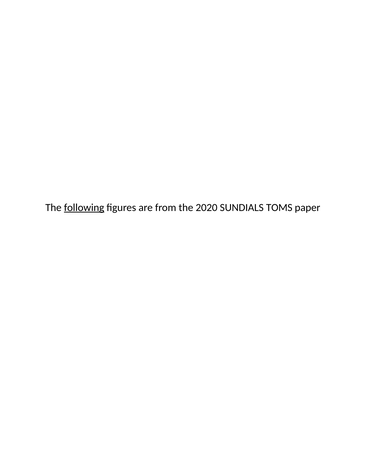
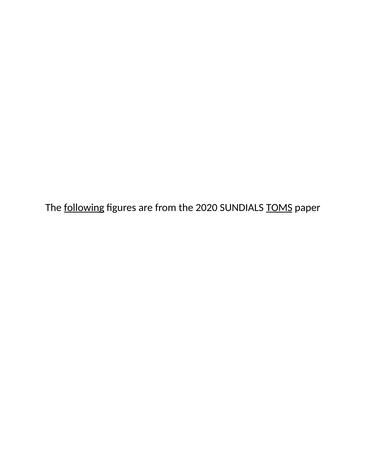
TOMS underline: none -> present (279, 208)
